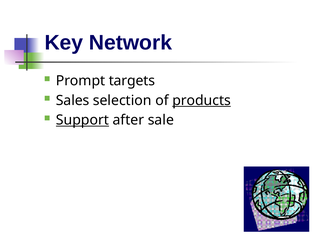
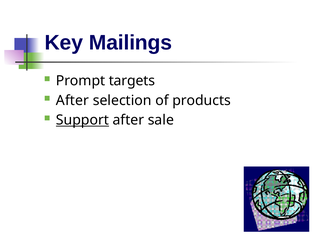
Network: Network -> Mailings (131, 43)
Sales: Sales -> After (72, 100)
products underline: present -> none (202, 100)
